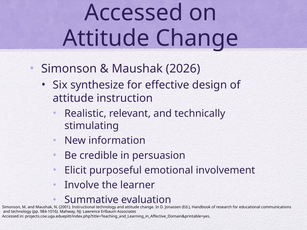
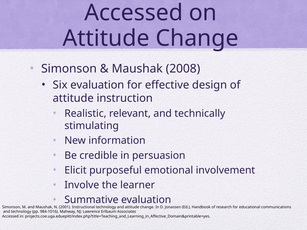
2026: 2026 -> 2008 (183, 69)
Six synthesize: synthesize -> evaluation (97, 85)
